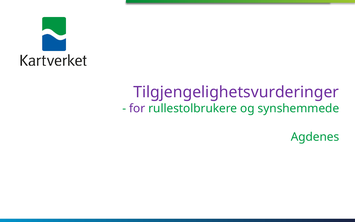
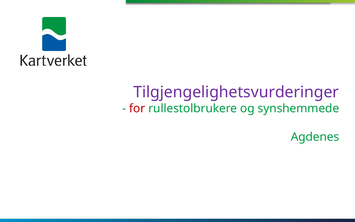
for colour: purple -> red (137, 108)
